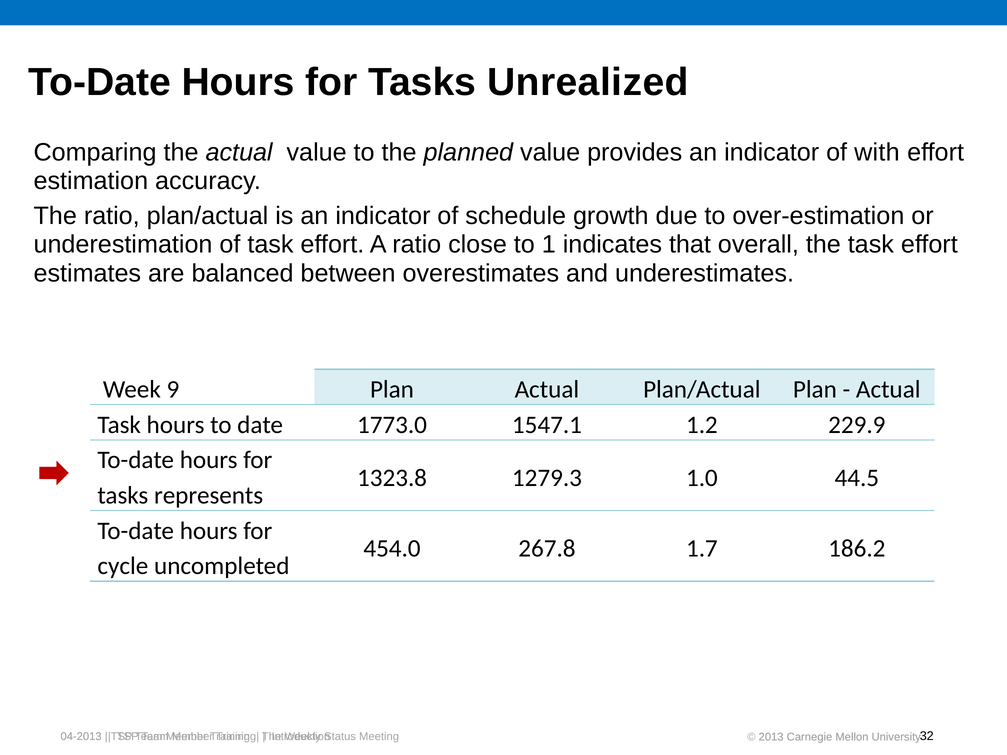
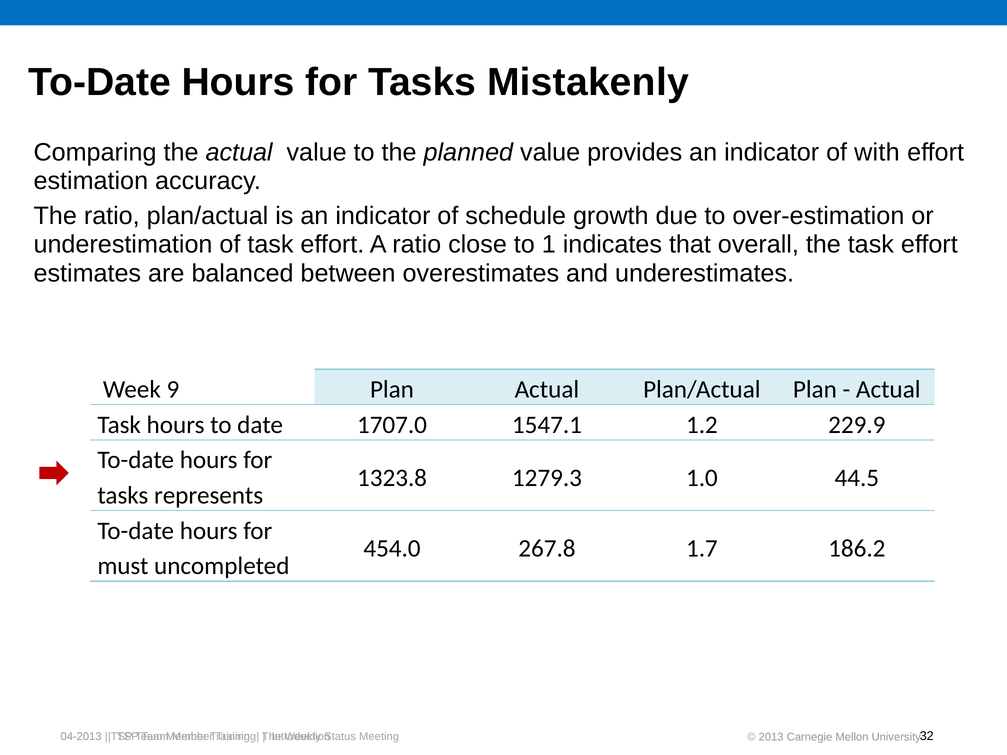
Unrealized: Unrealized -> Mistakenly (588, 83)
1773.0: 1773.0 -> 1707.0 (392, 425)
cycle: cycle -> must (123, 566)
